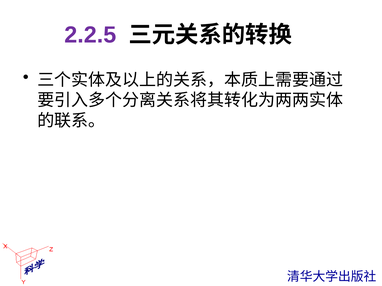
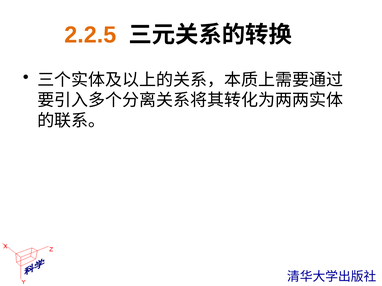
2.2.5 colour: purple -> orange (90, 35)
